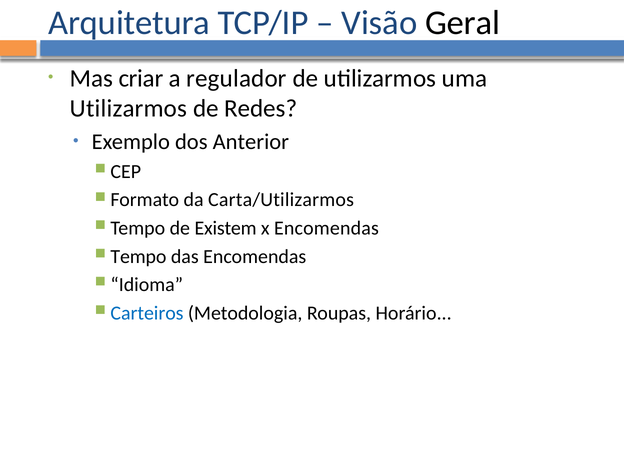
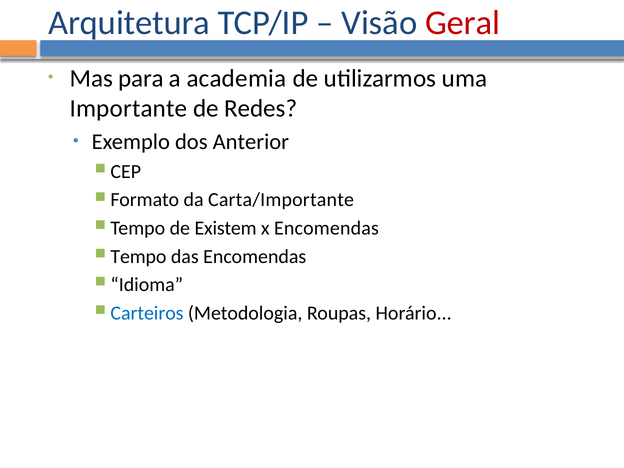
Geral colour: black -> red (463, 23)
criar: criar -> para (141, 78)
regulador: regulador -> academia (236, 78)
Utilizarmos: Utilizarmos -> Importante (129, 109)
Carta/Utilizarmos: Carta/Utilizarmos -> Carta/Importante (281, 200)
